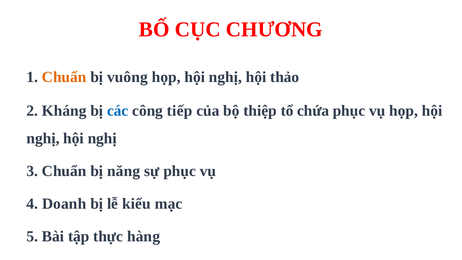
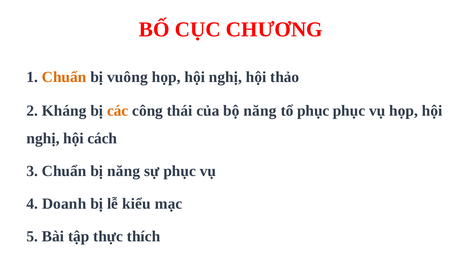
các colour: blue -> orange (118, 111)
tiếp: tiếp -> thái (180, 111)
bộ thiệp: thiệp -> năng (260, 111)
tổ chứa: chứa -> phục (313, 111)
nghị hội nghị: nghị -> cách (102, 138)
hàng: hàng -> thích (144, 236)
